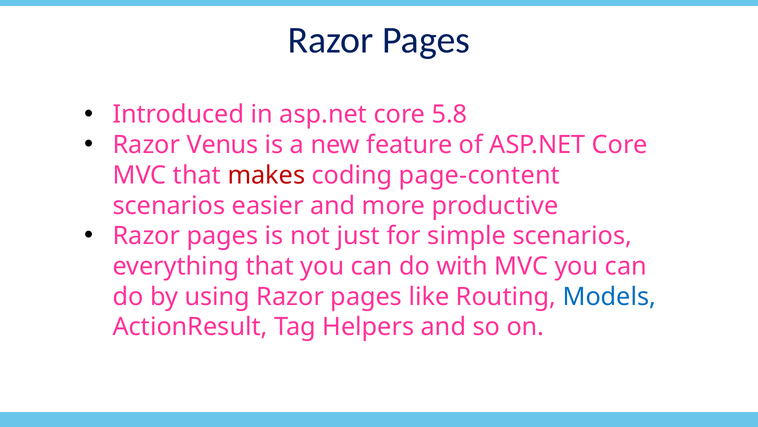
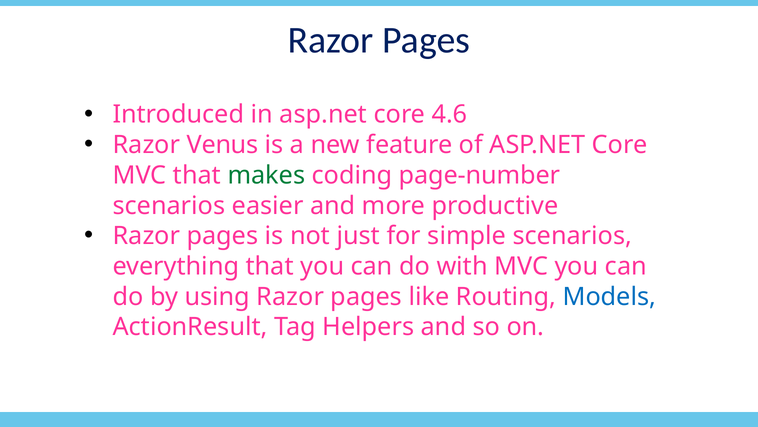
5.8: 5.8 -> 4.6 (450, 114)
makes colour: red -> green (266, 175)
page-content: page-content -> page-number (480, 175)
